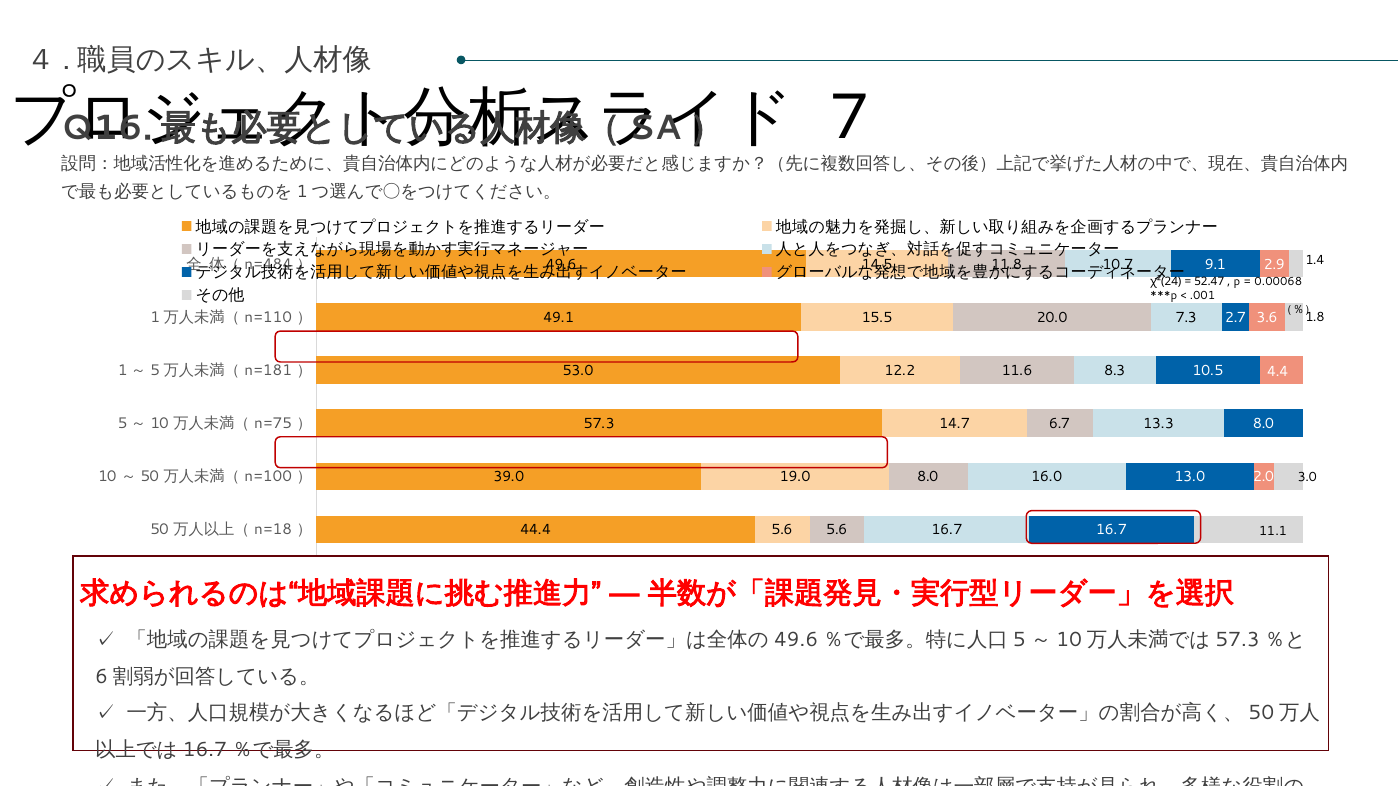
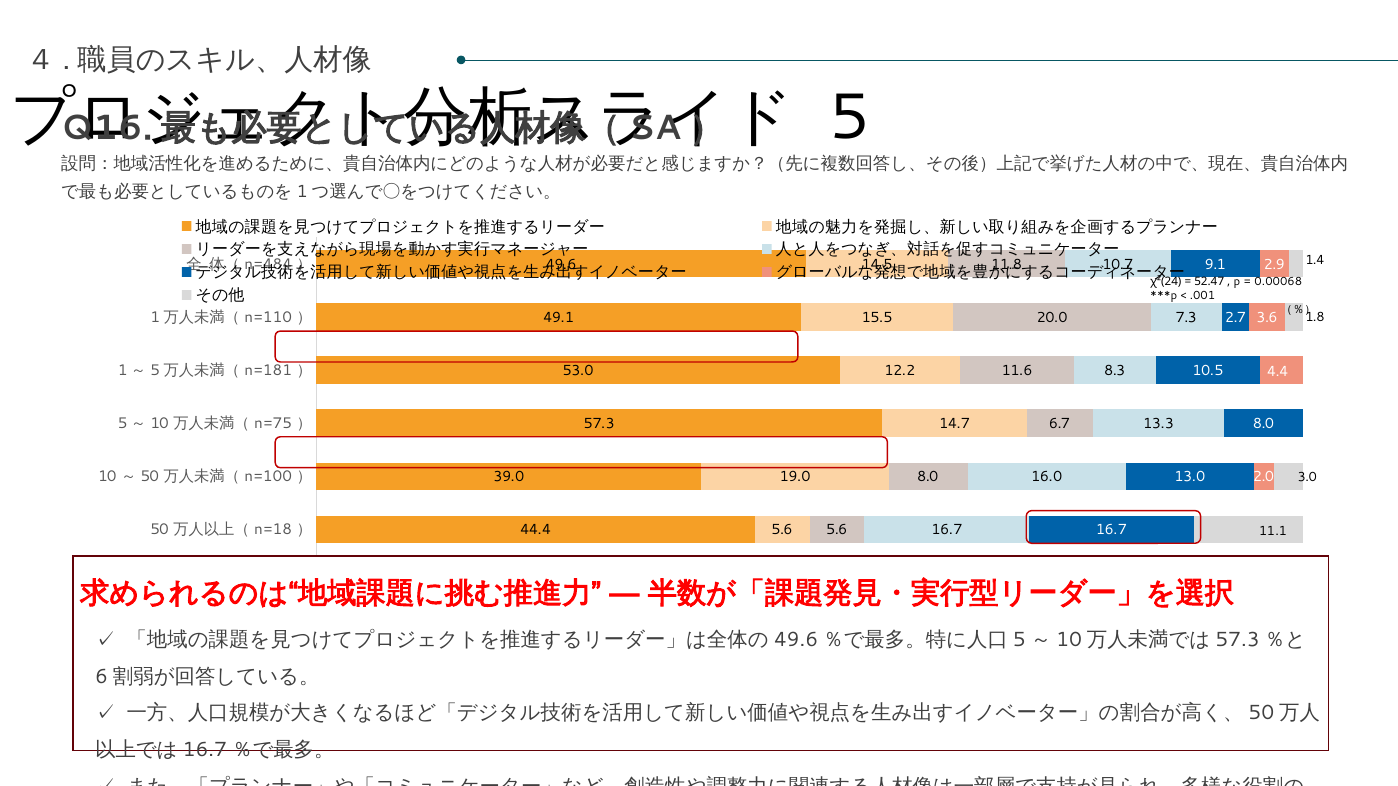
7: 7 -> 5 (850, 117)
